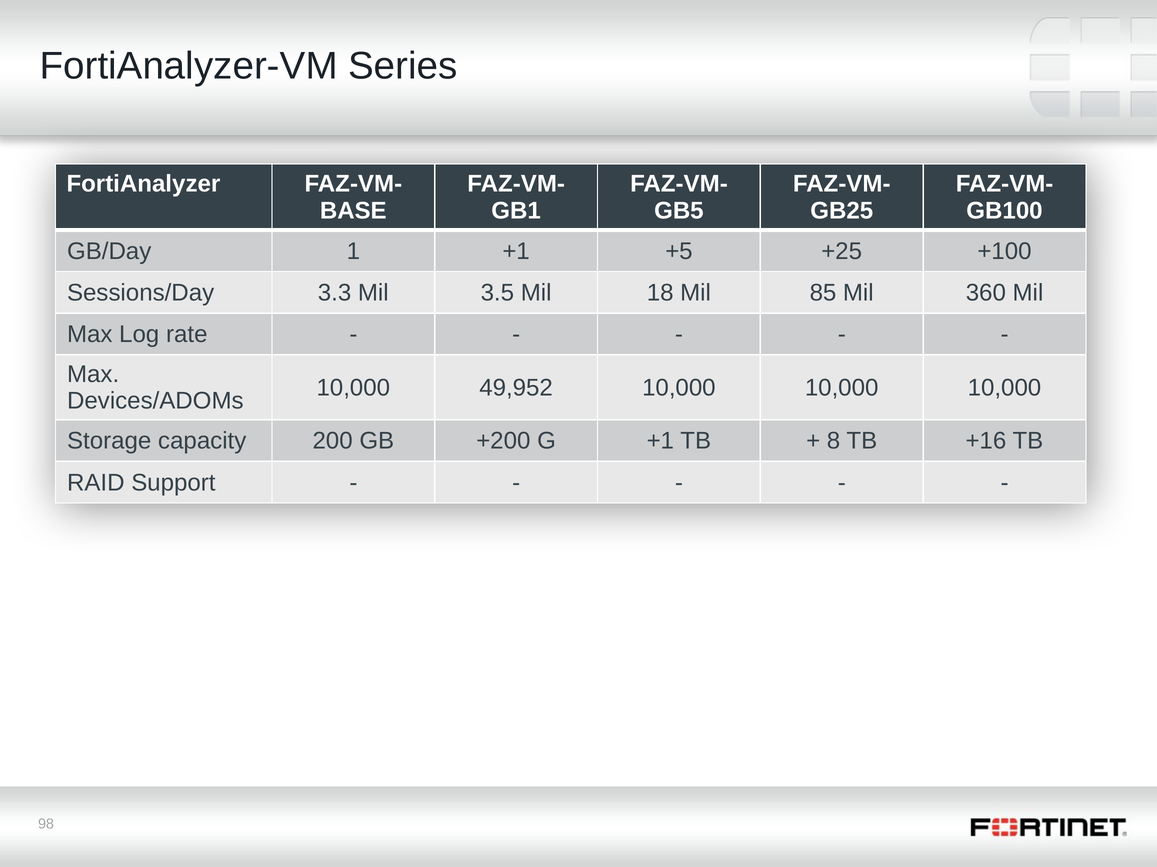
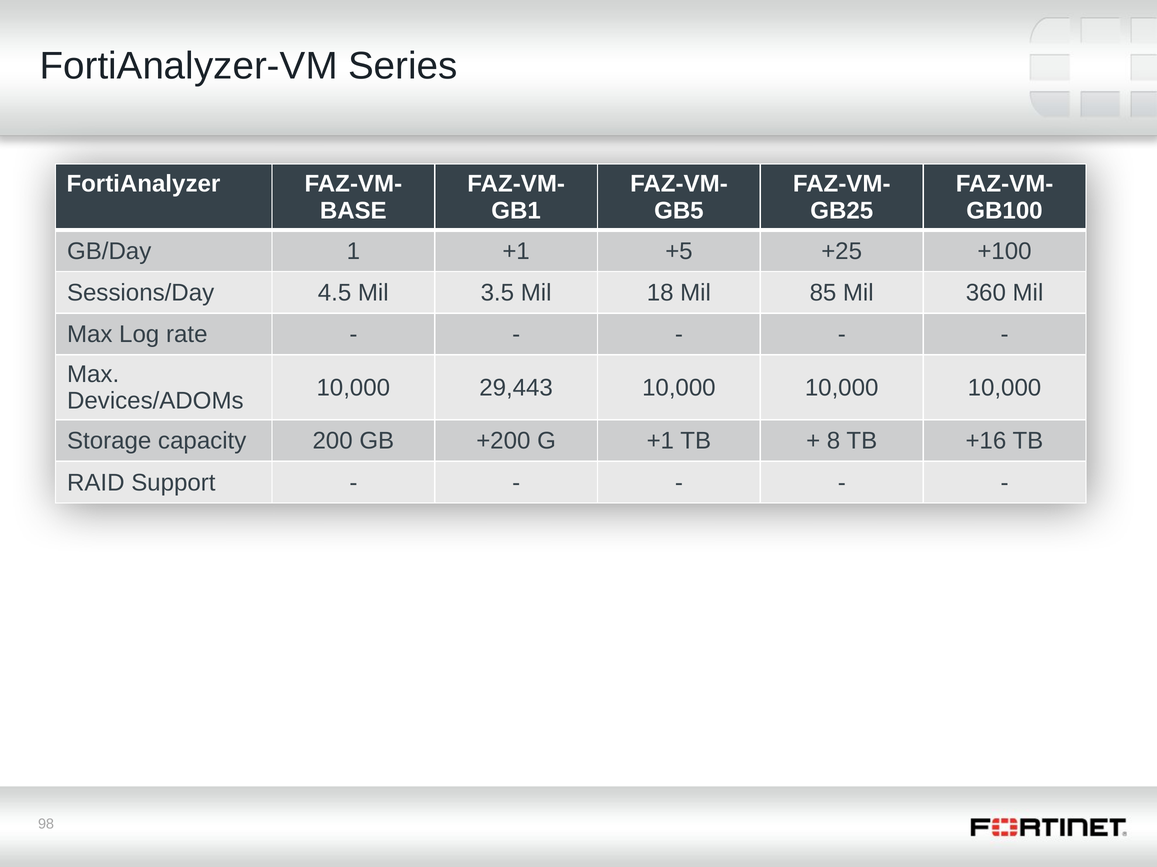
3.3: 3.3 -> 4.5 (335, 293)
49,952: 49,952 -> 29,443 (516, 388)
